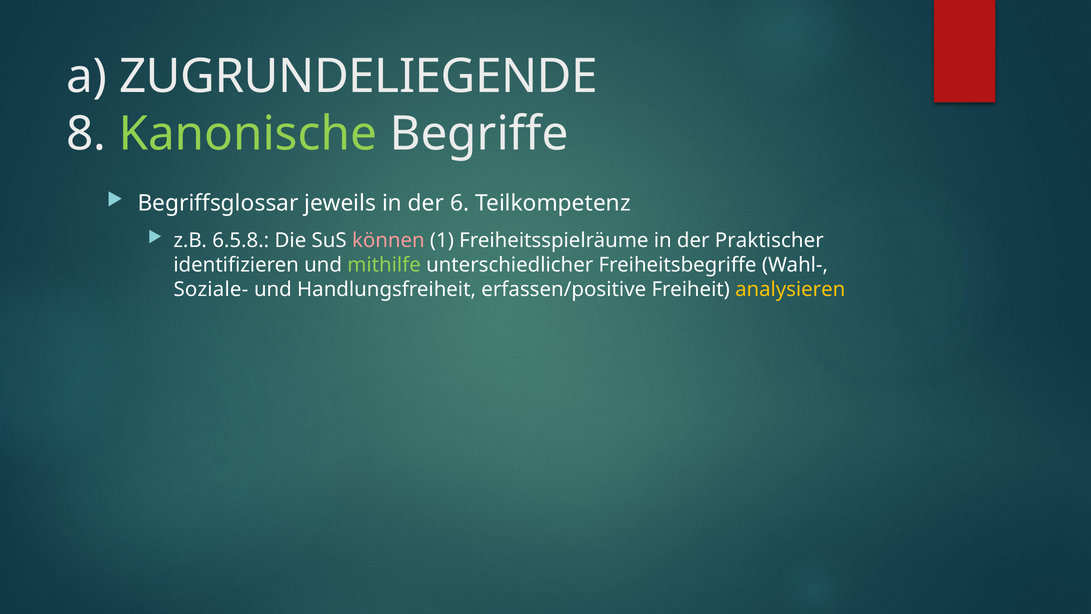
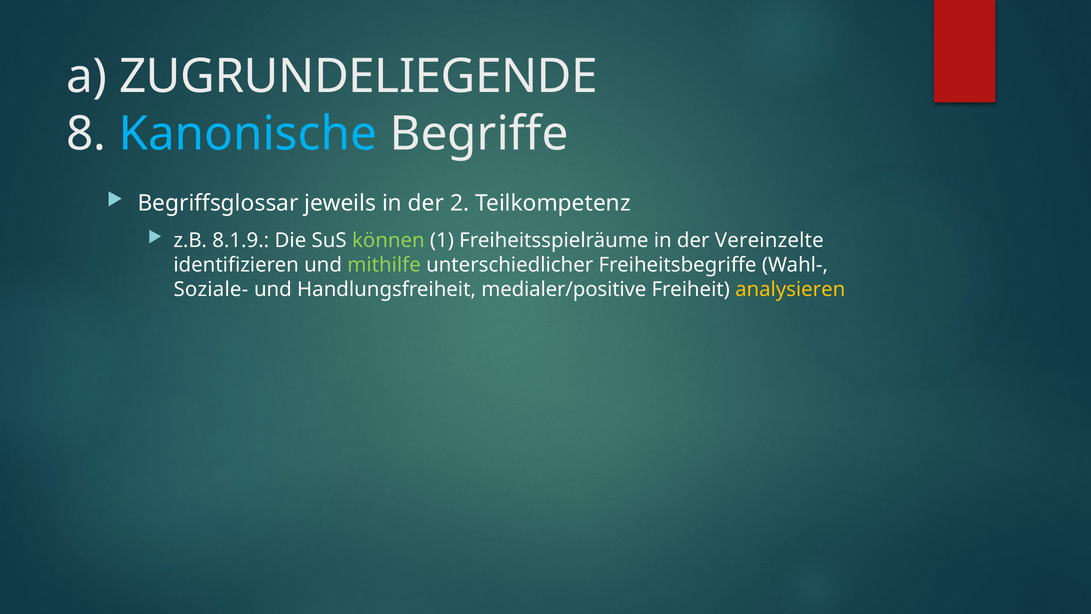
Kanonische colour: light green -> light blue (248, 134)
6: 6 -> 2 (460, 203)
6.5.8: 6.5.8 -> 8.1.9 (241, 240)
können colour: pink -> light green (388, 240)
Praktischer: Praktischer -> Vereinzelte (769, 240)
erfassen/positive: erfassen/positive -> medialer/positive (564, 289)
